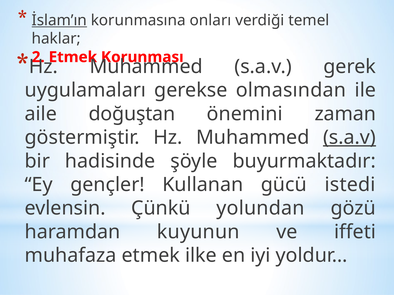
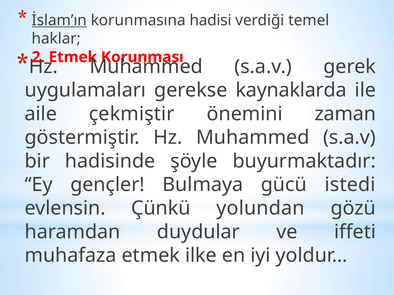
onları: onları -> hadisi (211, 20)
olmasından: olmasından -> kaynaklarda (291, 90)
doğuştan: doğuştan -> çekmiştir (132, 114)
s.a.v underline: present -> none (349, 138)
Kullanan: Kullanan -> Bulmaya (203, 185)
kuyunun: kuyunun -> duydular (198, 232)
